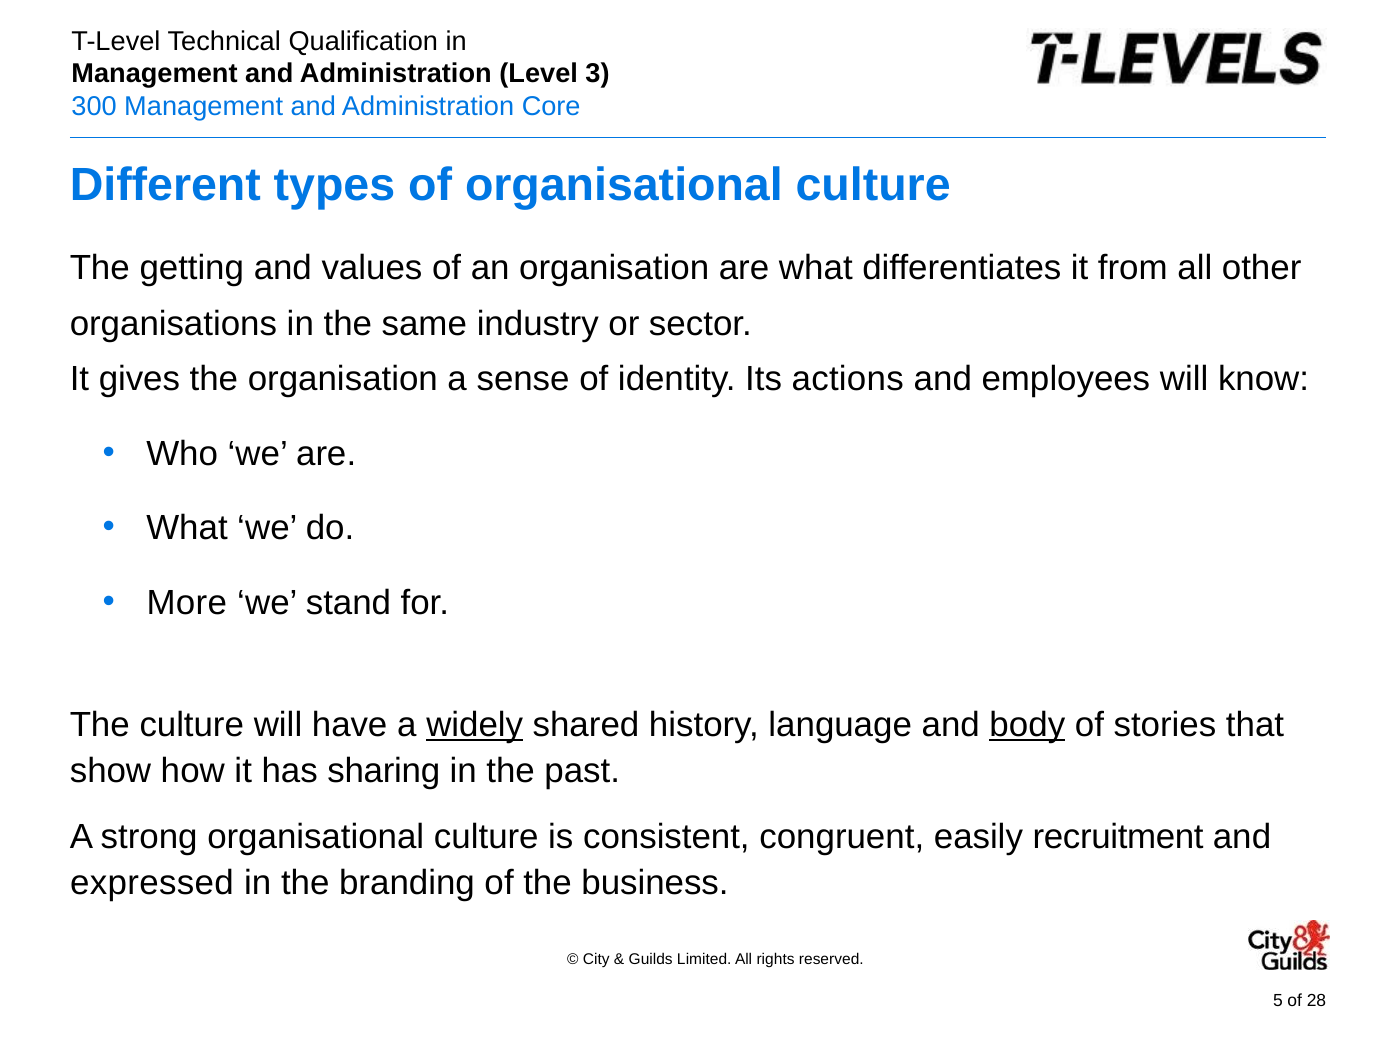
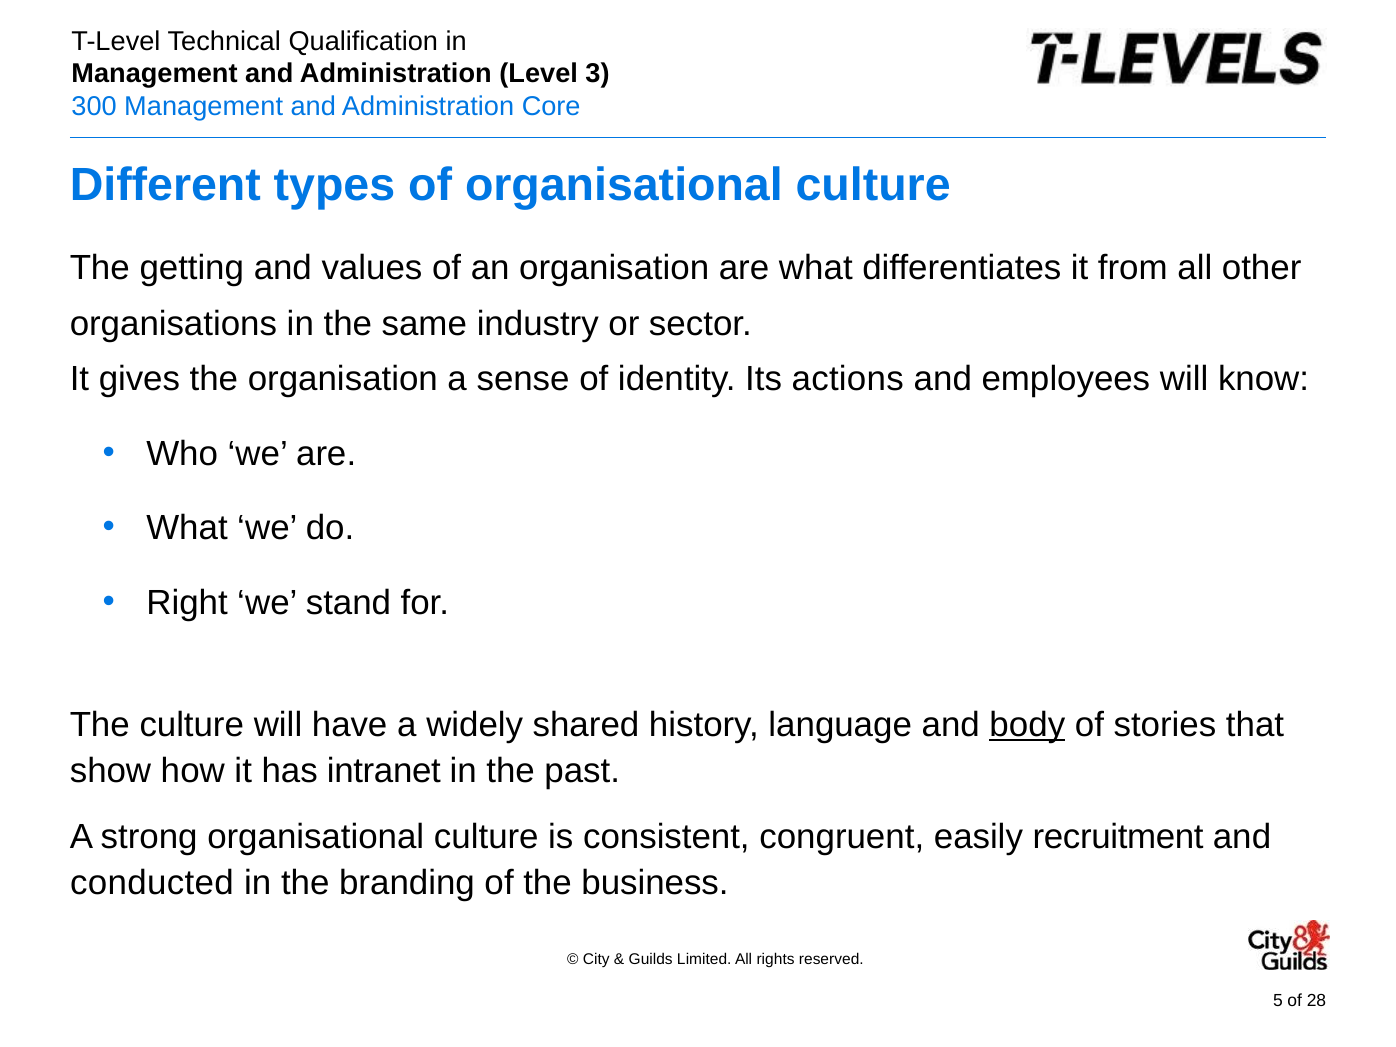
More: More -> Right (187, 603)
widely underline: present -> none (475, 725)
sharing: sharing -> intranet (384, 771)
expressed: expressed -> conducted (152, 883)
